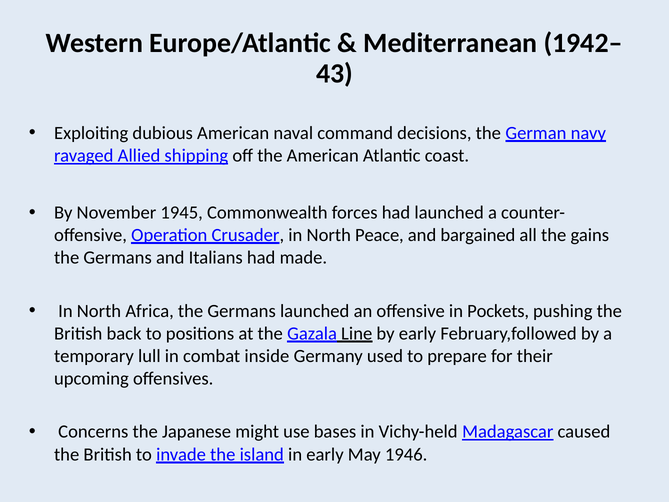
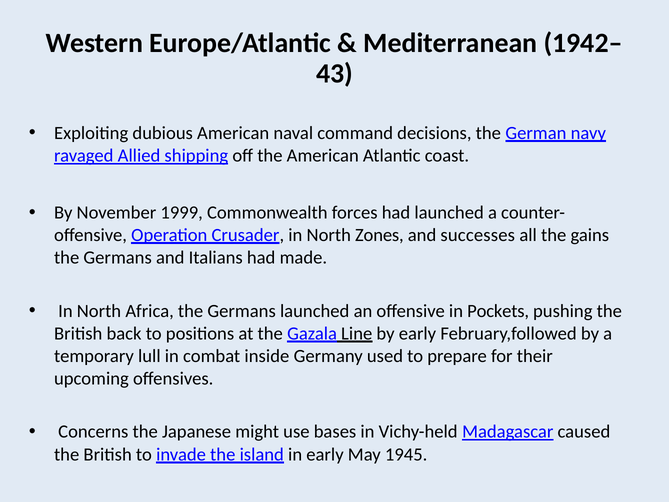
1945: 1945 -> 1999 (182, 213)
Peace: Peace -> Zones (379, 235)
bargained: bargained -> successes (478, 235)
1946: 1946 -> 1945 (406, 454)
